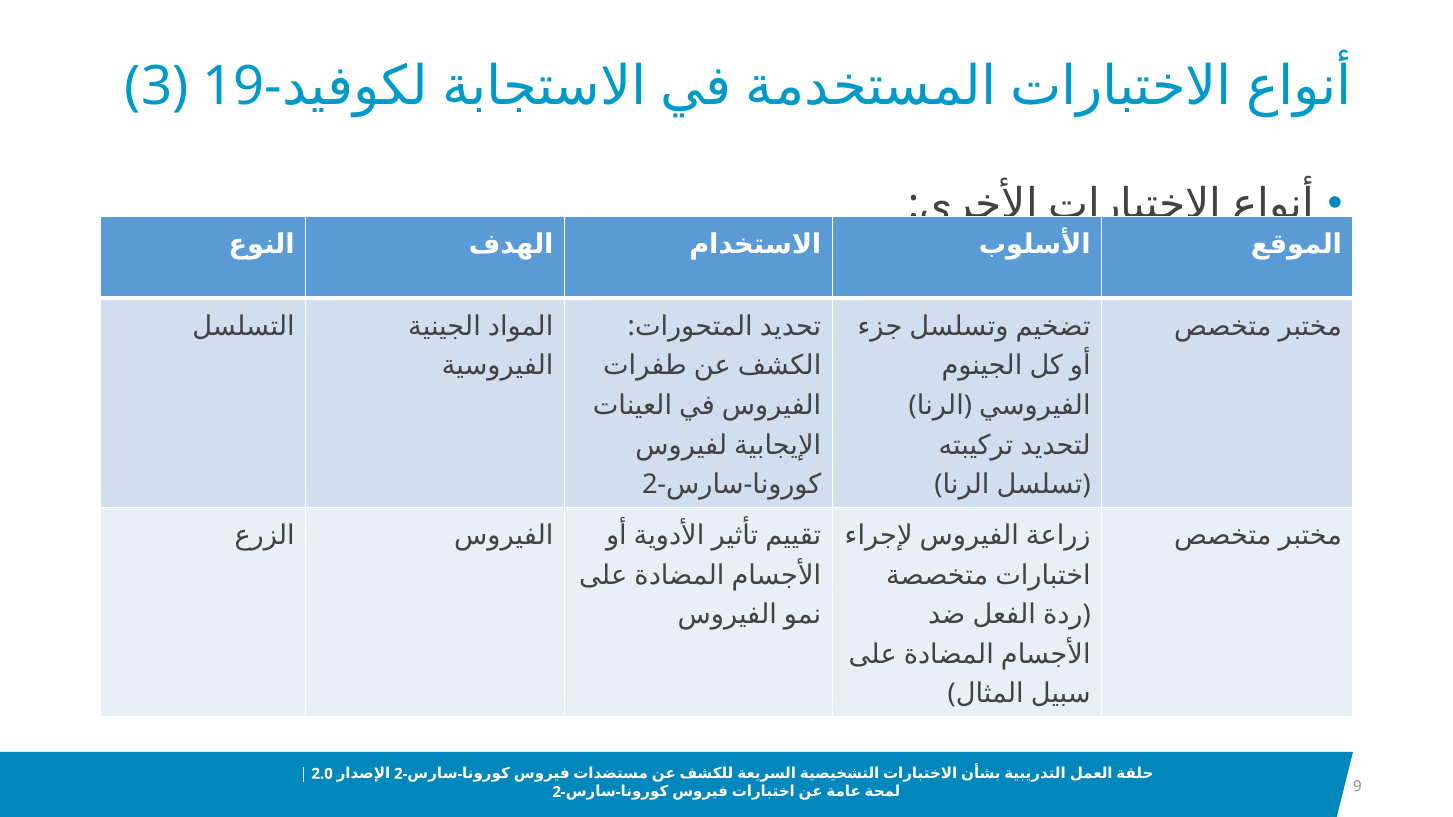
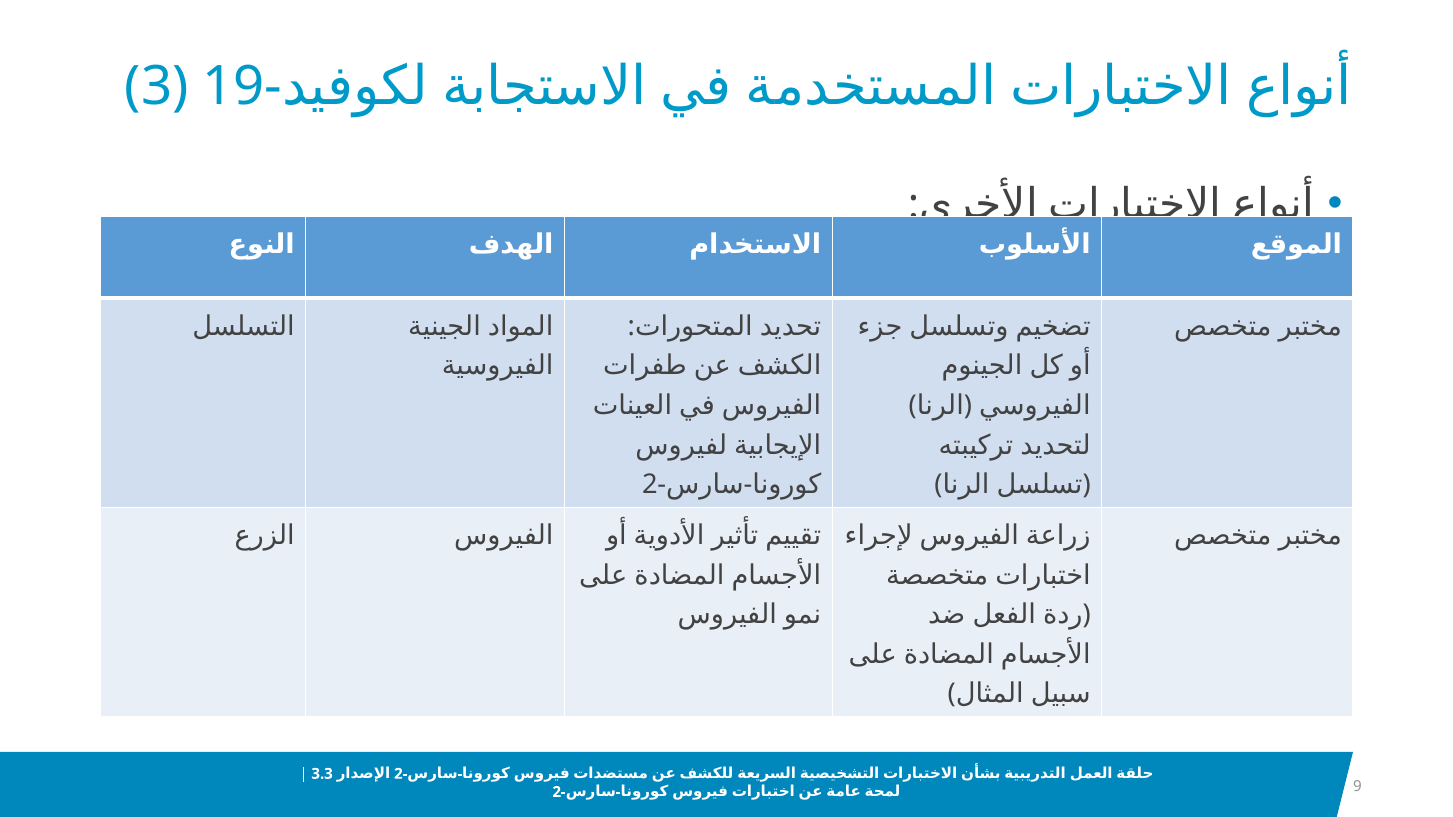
2.0: 2.0 -> 3.3 (322, 774)
